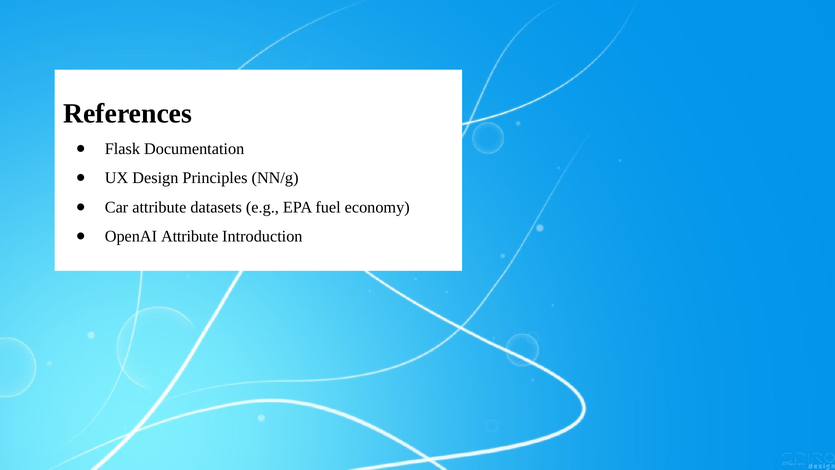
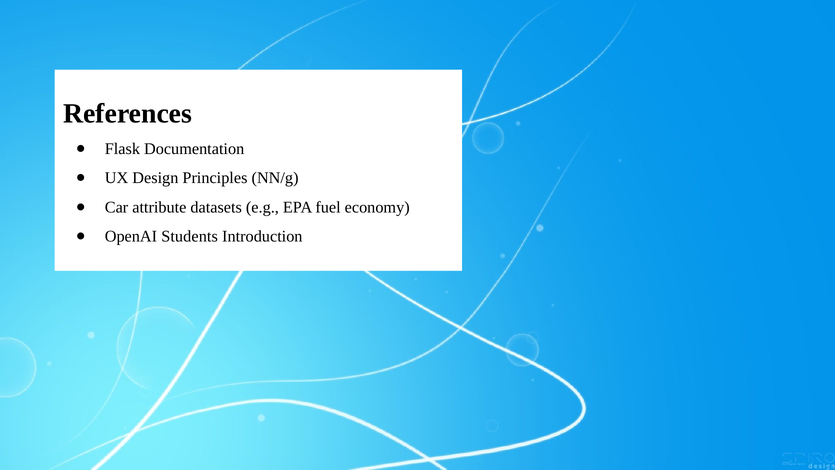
OpenAI Attribute: Attribute -> Students (190, 236)
